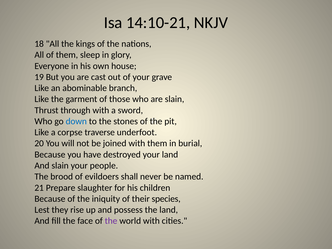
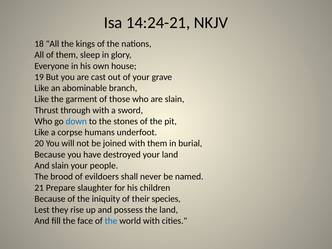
14:10-21: 14:10-21 -> 14:24-21 (158, 23)
traverse: traverse -> humans (100, 132)
the colour: purple -> blue (111, 221)
